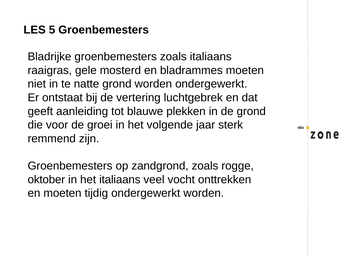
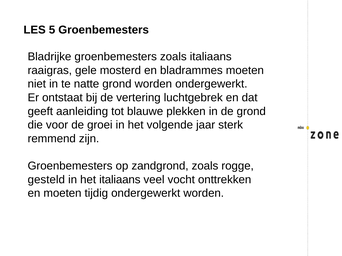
oktober: oktober -> gesteld (46, 180)
